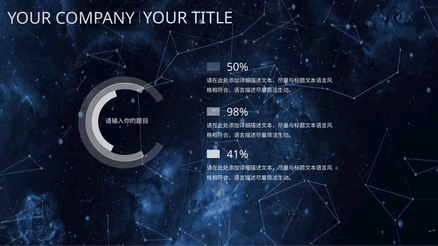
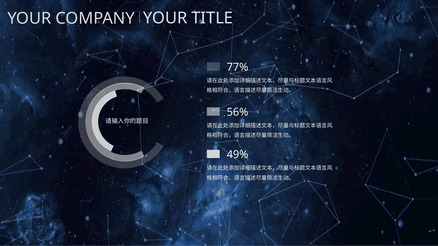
50%: 50% -> 77% (238, 67)
98%: 98% -> 56% (238, 112)
41%: 41% -> 49% (238, 155)
